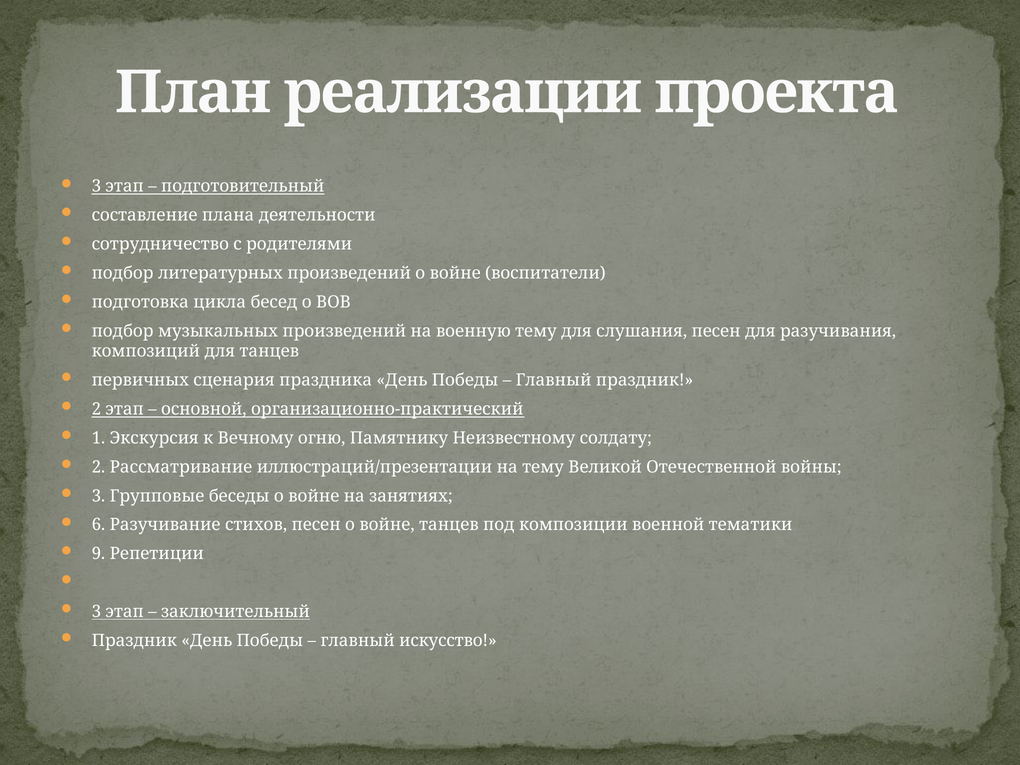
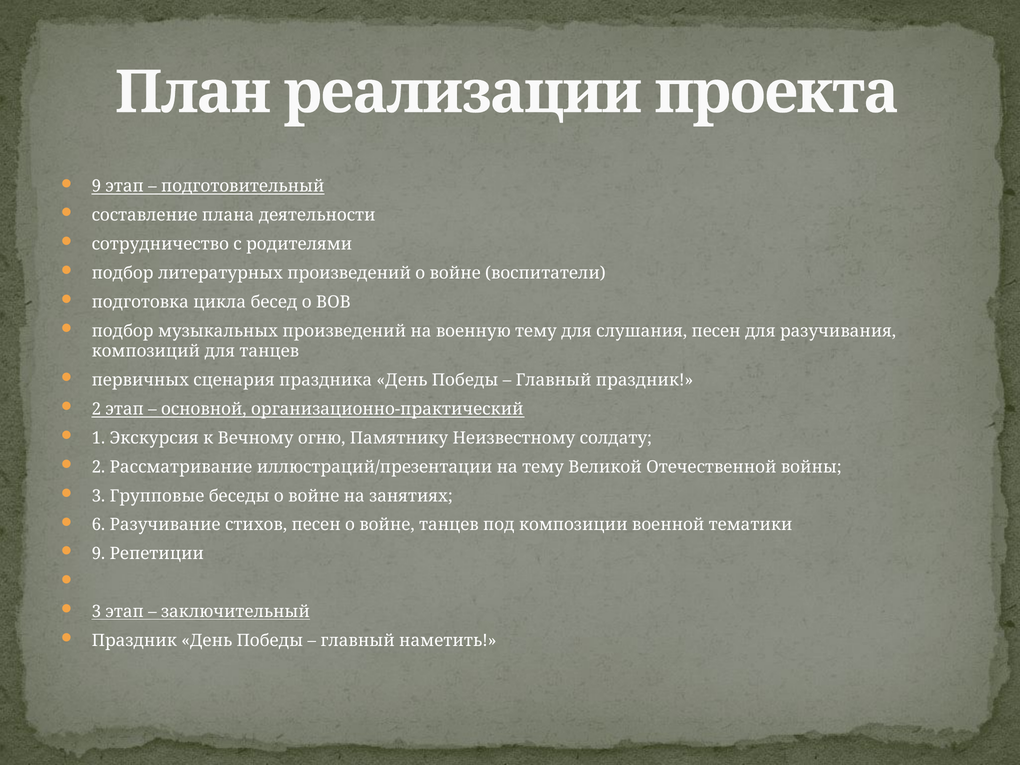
3: 3 -> 9 (96, 186)
искусство: искусство -> наметить (448, 640)
